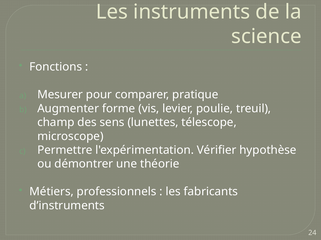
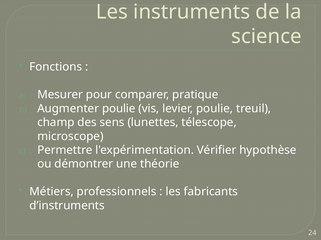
Augmenter forme: forme -> poulie (119, 109)
